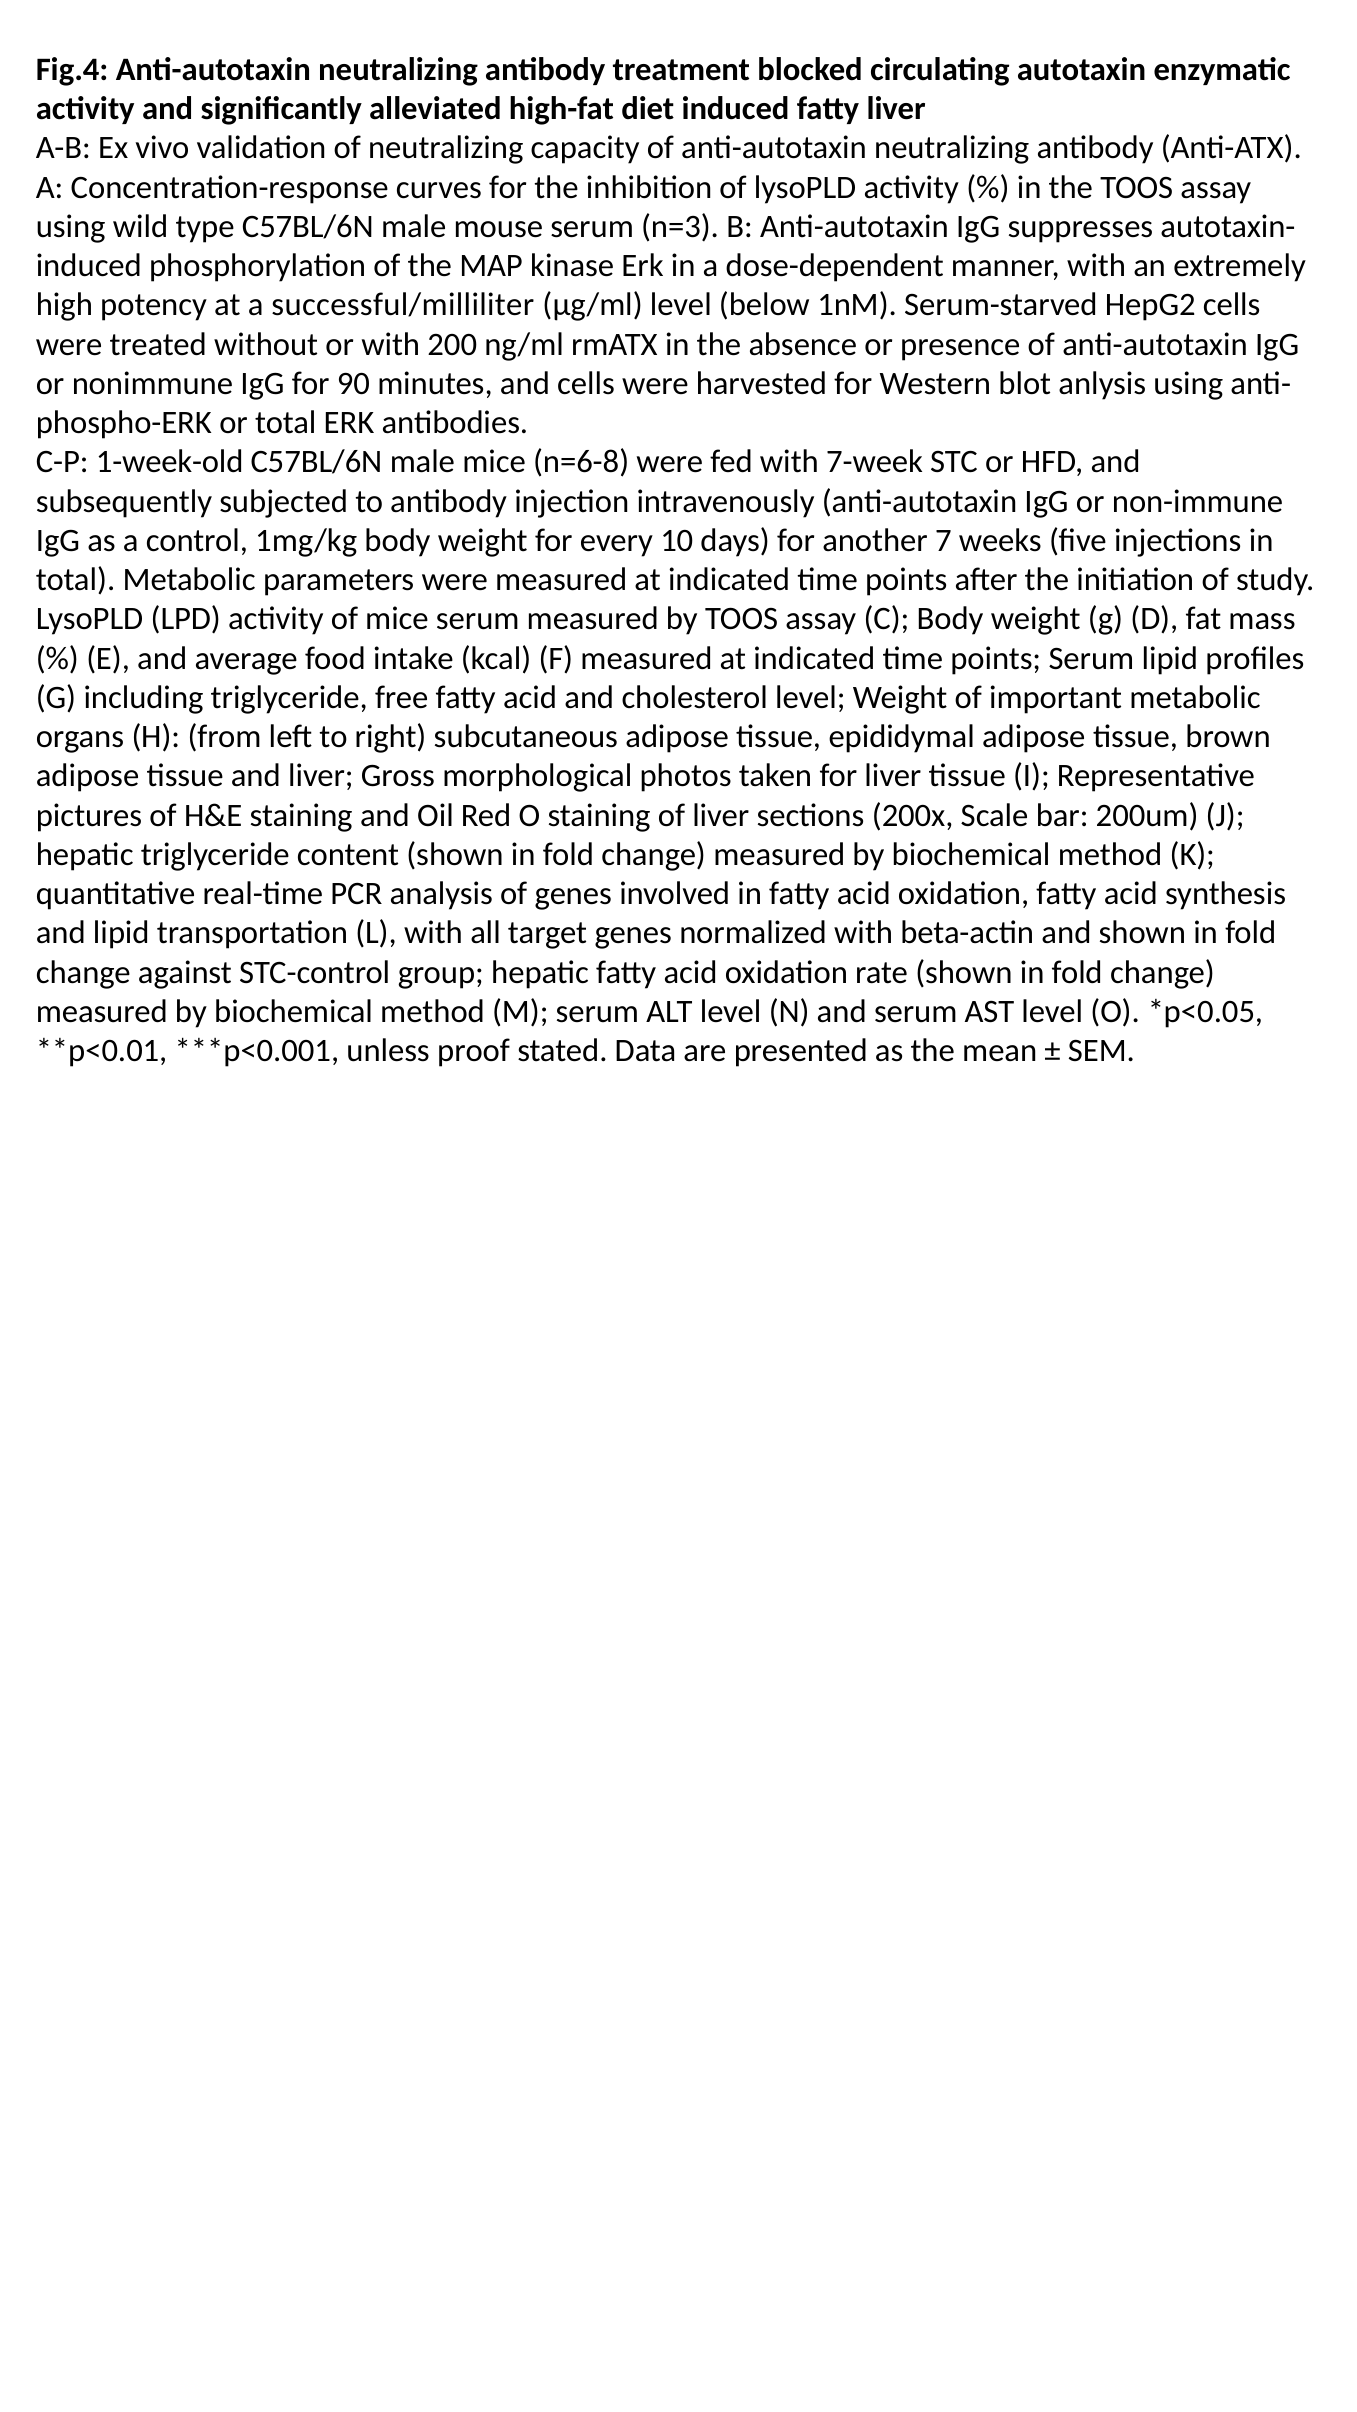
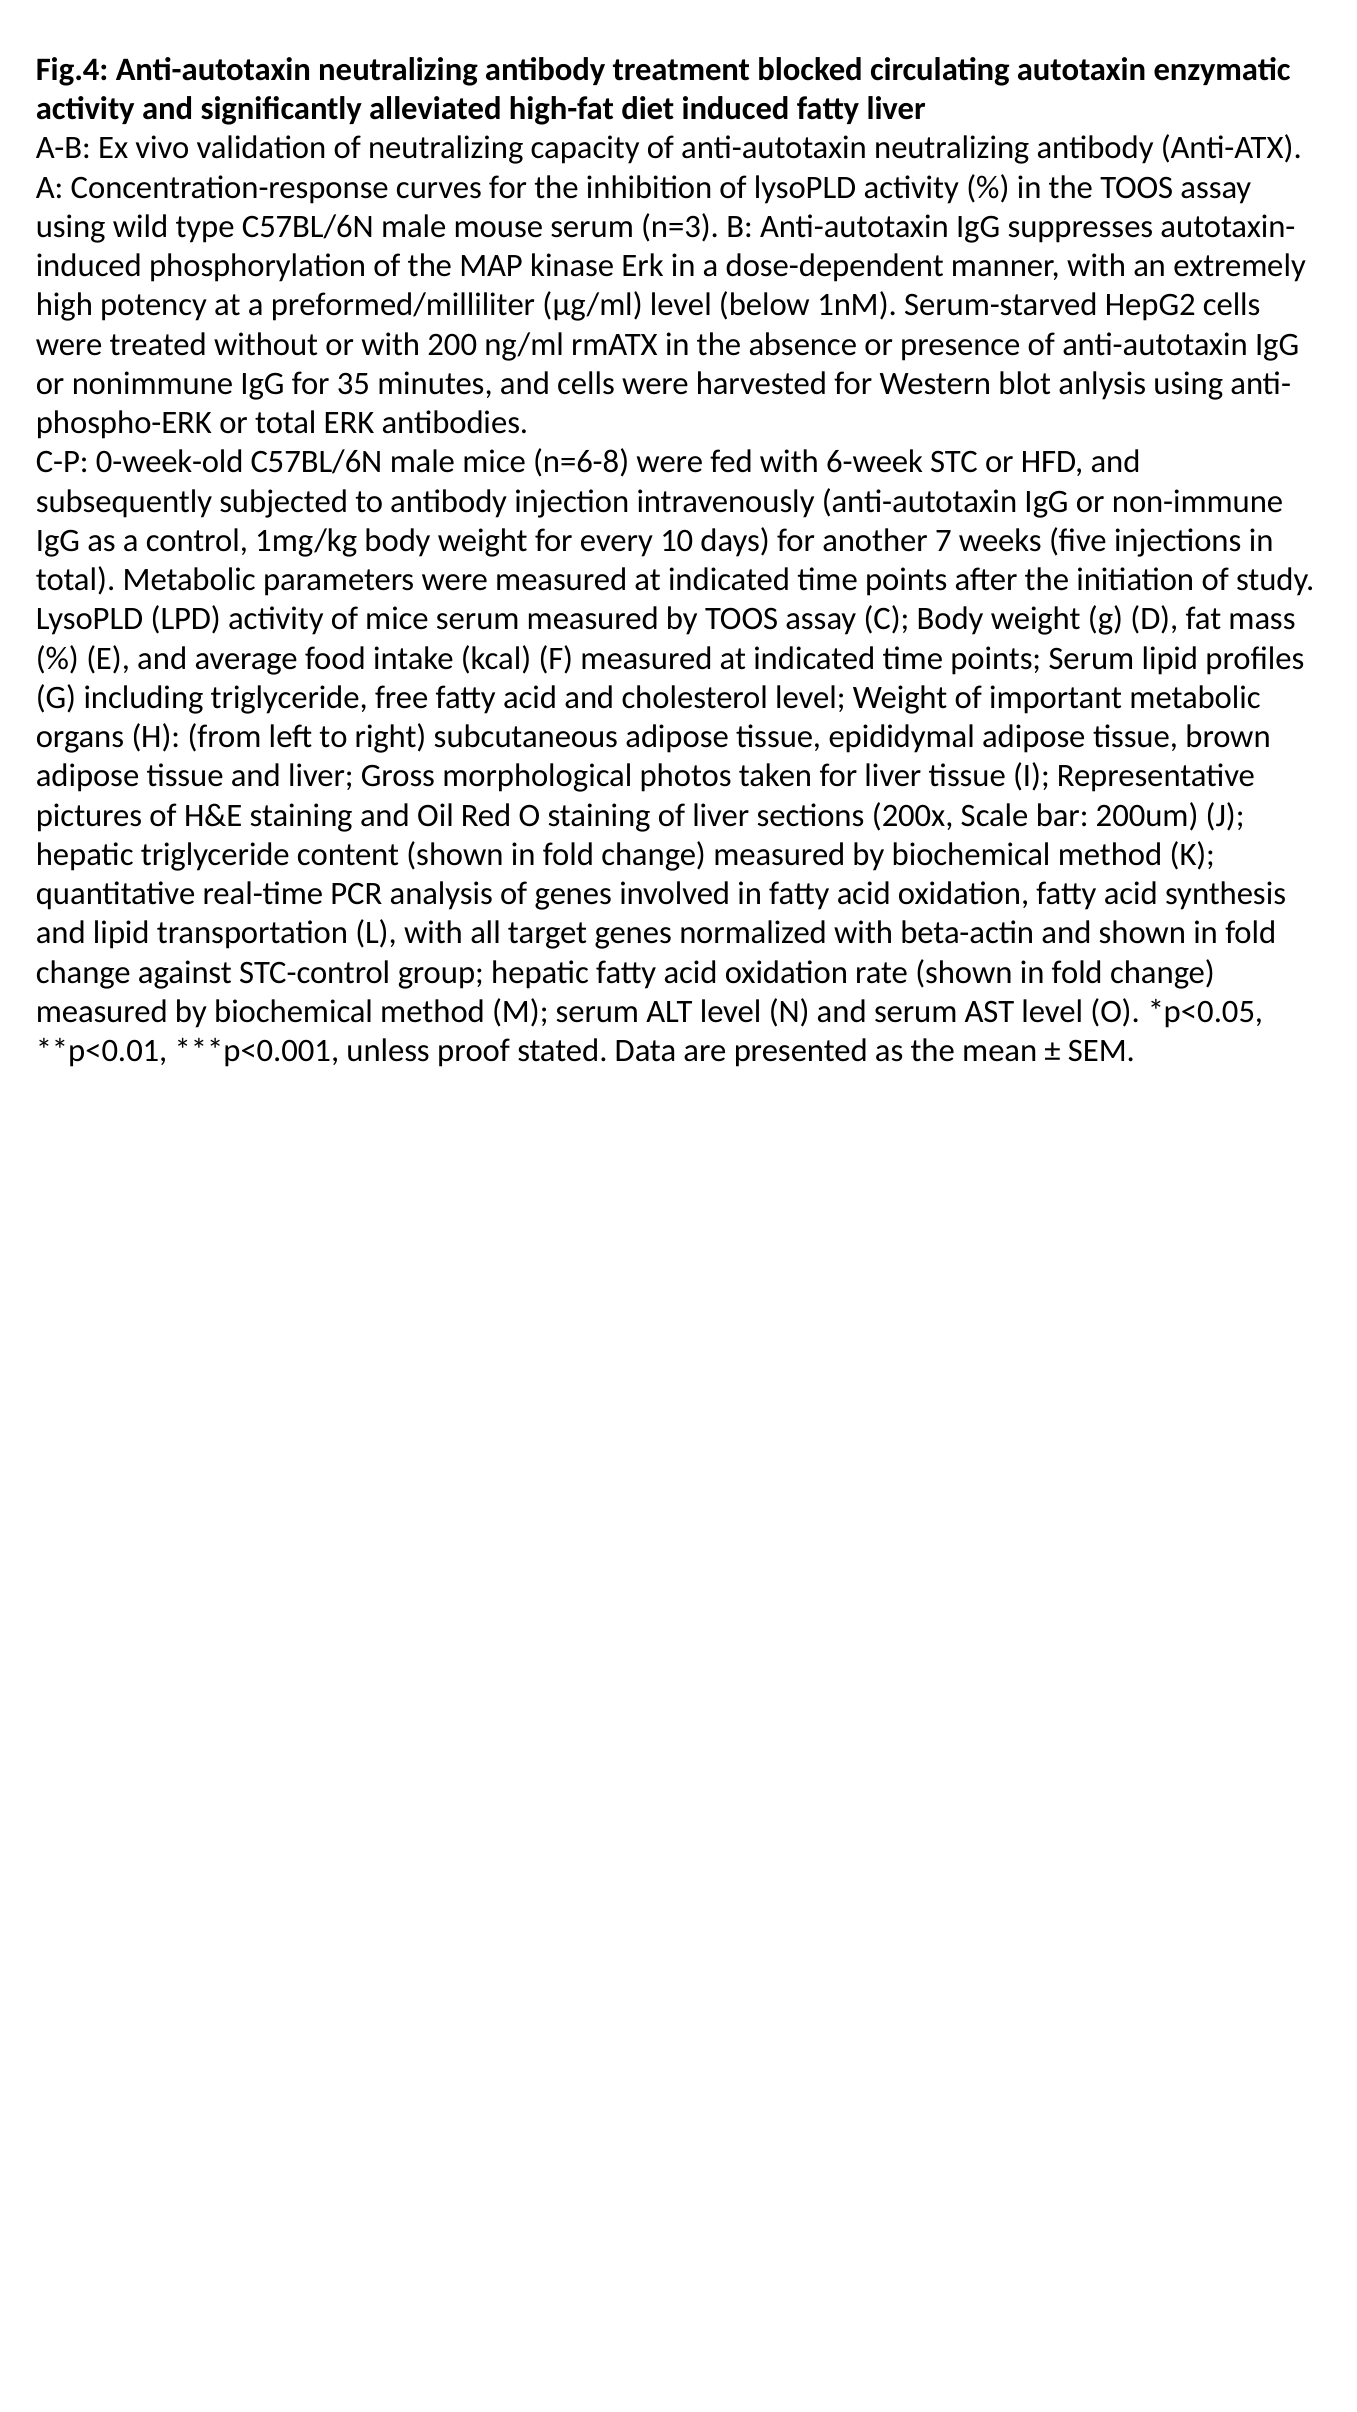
successful/milliliter: successful/milliliter -> preformed/milliliter (403, 305)
90: 90 -> 35 (353, 384)
1-week-old: 1-week-old -> 0-week-old (170, 462)
7-week: 7-week -> 6-week (875, 462)
